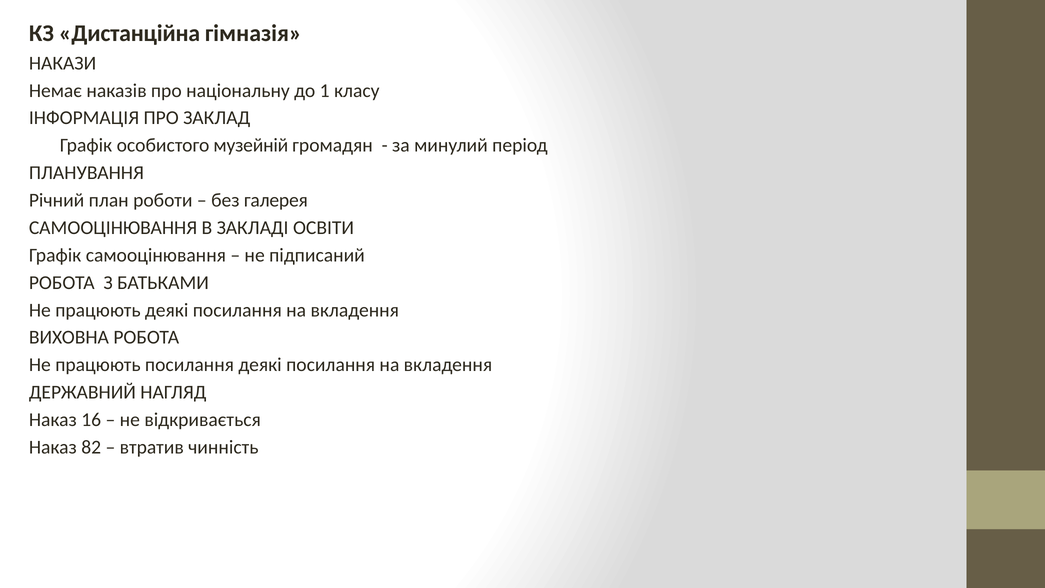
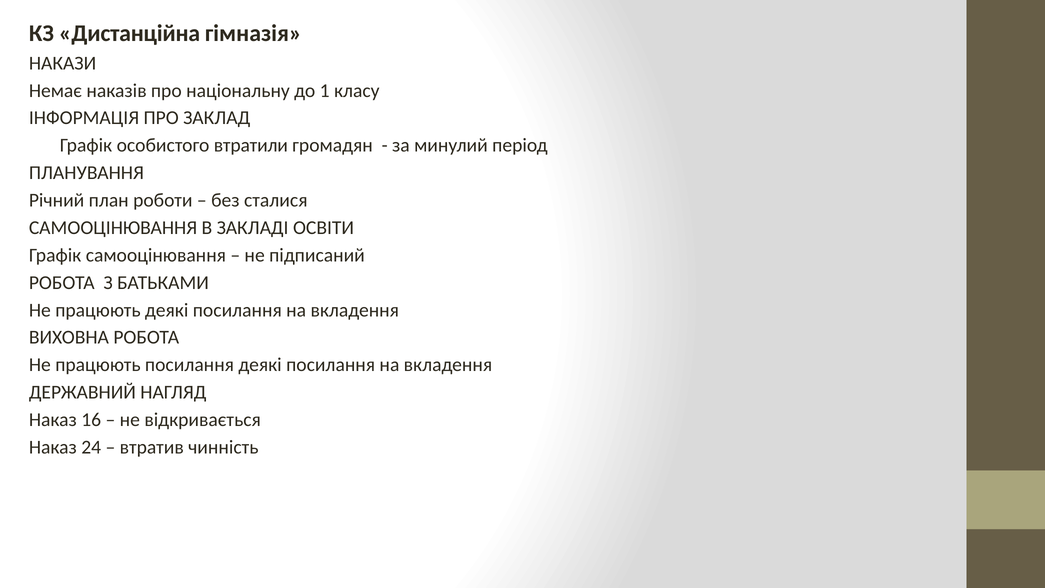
музейній: музейній -> втратили (251, 145)
галерея: галерея -> сталися (276, 200)
82: 82 -> 24 (91, 447)
